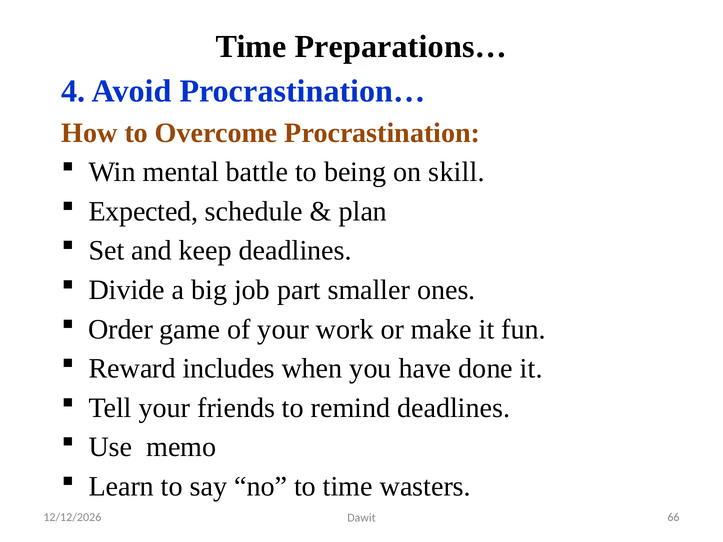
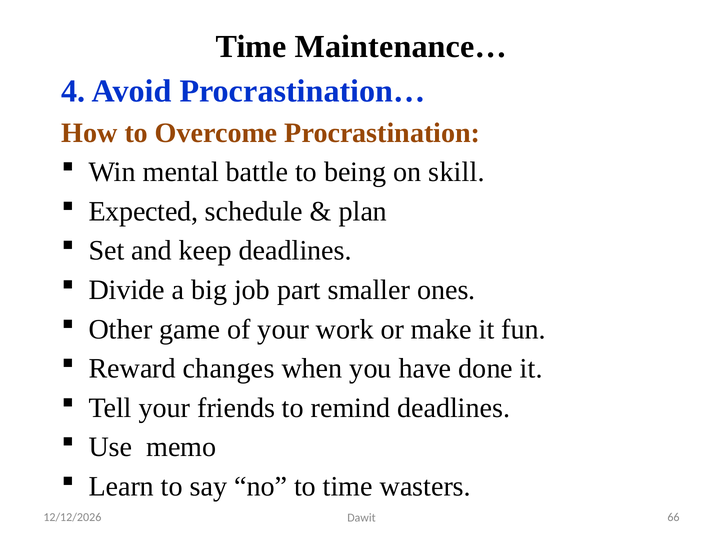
Preparations…: Preparations… -> Maintenance… (401, 47)
Order: Order -> Other (121, 329)
includes: includes -> changes (229, 369)
